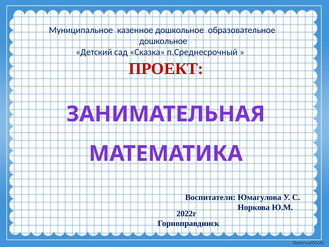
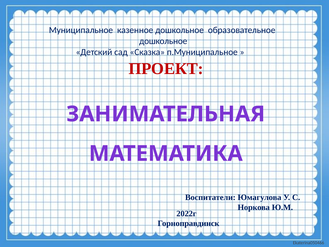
п.Среднесрочный: п.Среднесрочный -> п.Муниципальное (202, 52)
